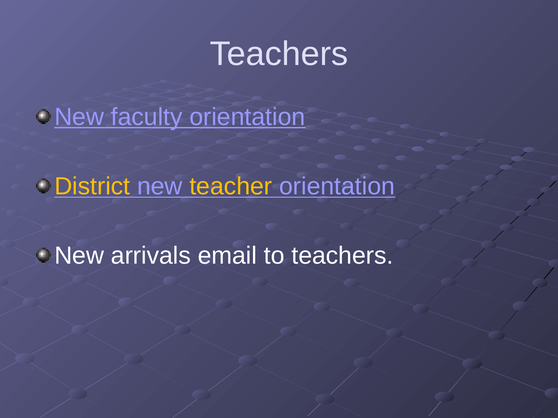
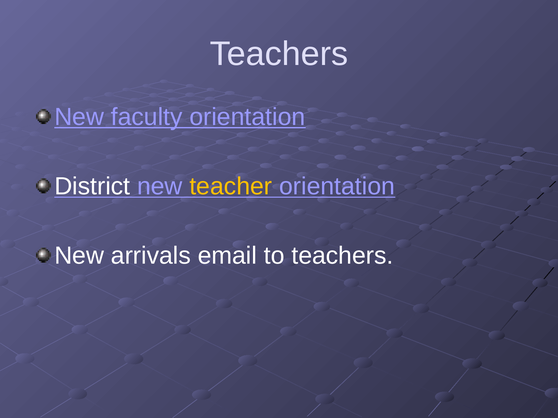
District colour: yellow -> white (92, 187)
